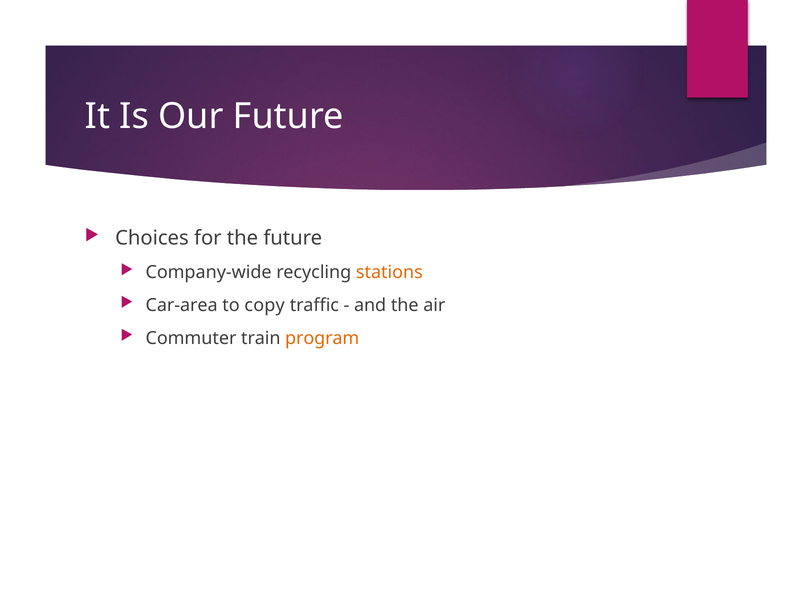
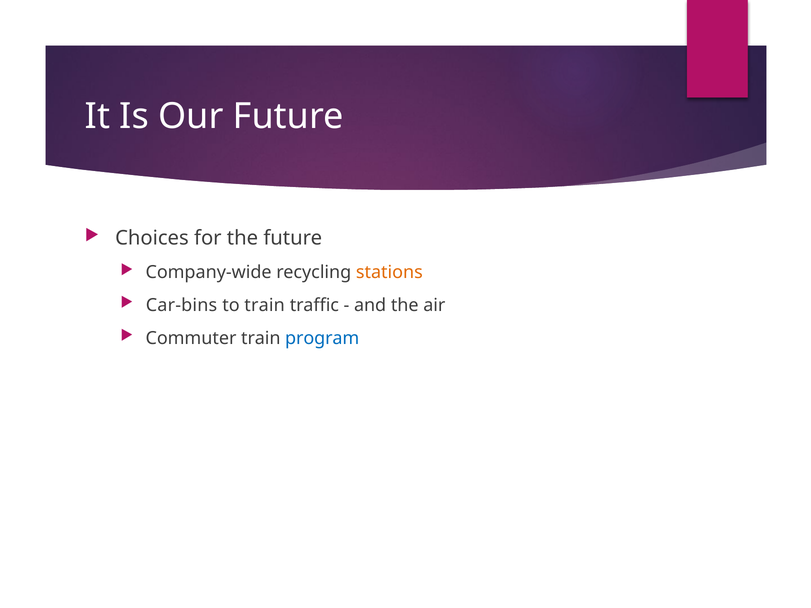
Car-area: Car-area -> Car-bins (182, 305)
to copy: copy -> train (265, 305)
program colour: orange -> blue (322, 338)
